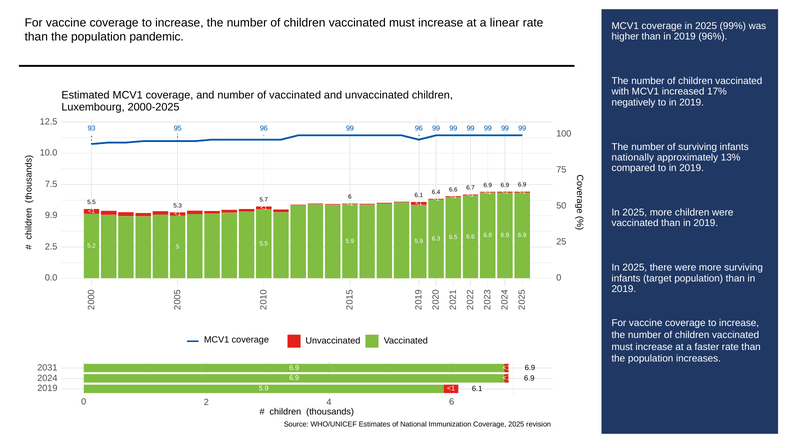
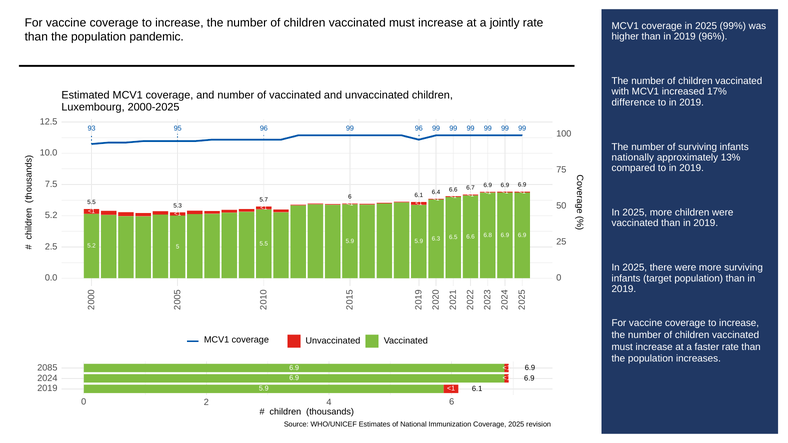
linear: linear -> jointly (505, 23)
negatively: negatively -> difference (633, 102)
9.9: 9.9 -> 5.2 (51, 216)
2031: 2031 -> 2085 (47, 368)
